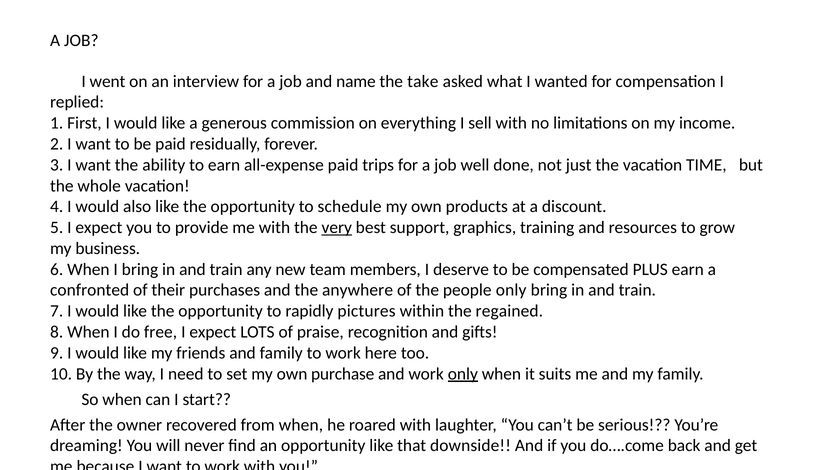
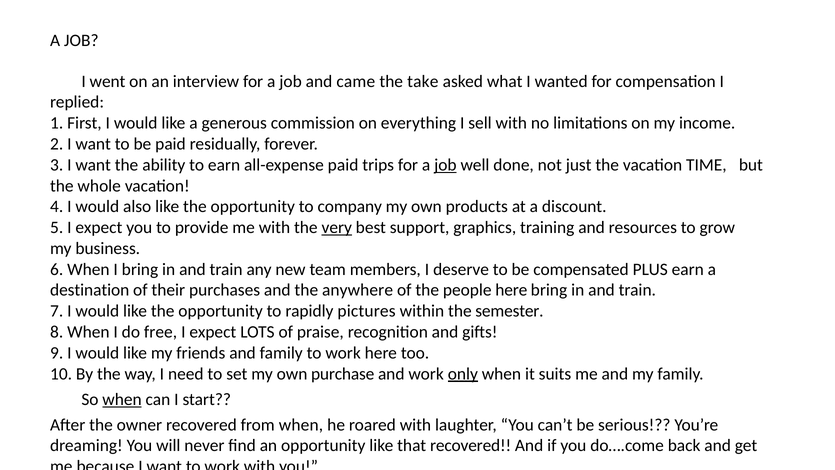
name: name -> came (356, 81)
job underline: none -> present (445, 165)
schedule: schedule -> company (350, 207)
confronted: confronted -> destination (90, 290)
people only: only -> here (511, 290)
regained: regained -> semester (510, 311)
when underline: none -> present (122, 399)
that downside: downside -> recovered (471, 445)
